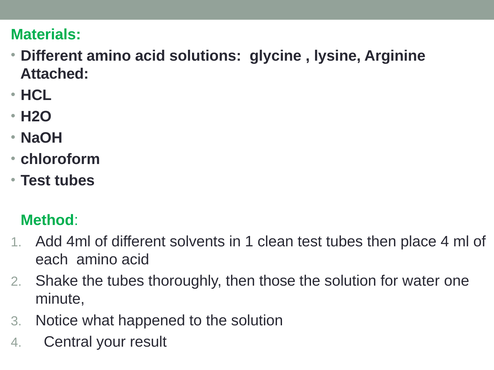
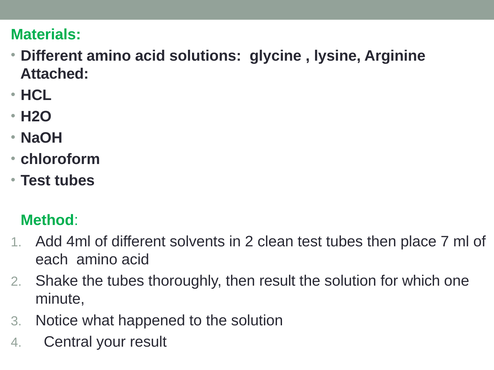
in 1: 1 -> 2 (249, 242)
place 4: 4 -> 7 (445, 242)
then those: those -> result (277, 281)
water: water -> which (421, 281)
